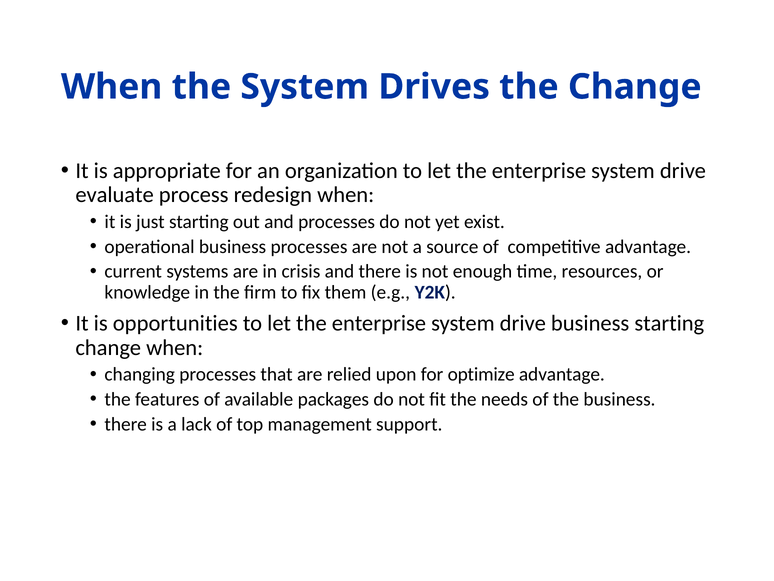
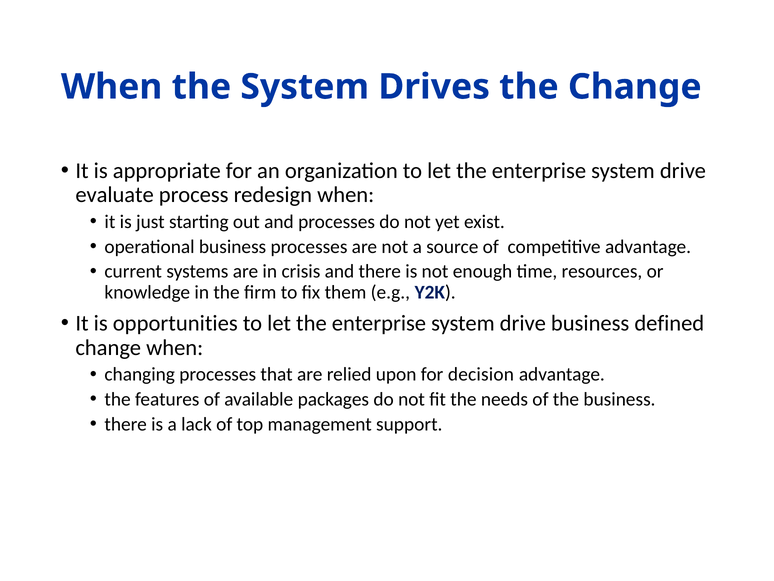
business starting: starting -> defined (669, 323)
optimize: optimize -> decision (481, 374)
